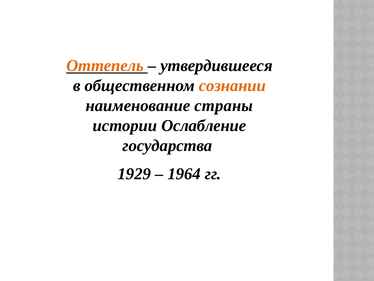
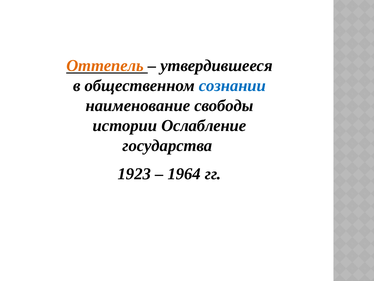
сознании colour: orange -> blue (232, 86)
страны: страны -> свободы (224, 105)
1929: 1929 -> 1923 (134, 174)
